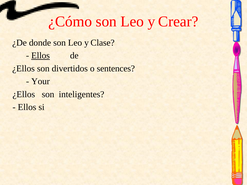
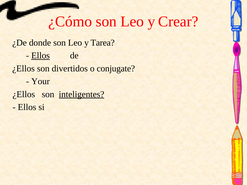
Clase: Clase -> Tarea (103, 43)
sentences: sentences -> conjugate (116, 69)
inteligentes underline: none -> present (82, 94)
